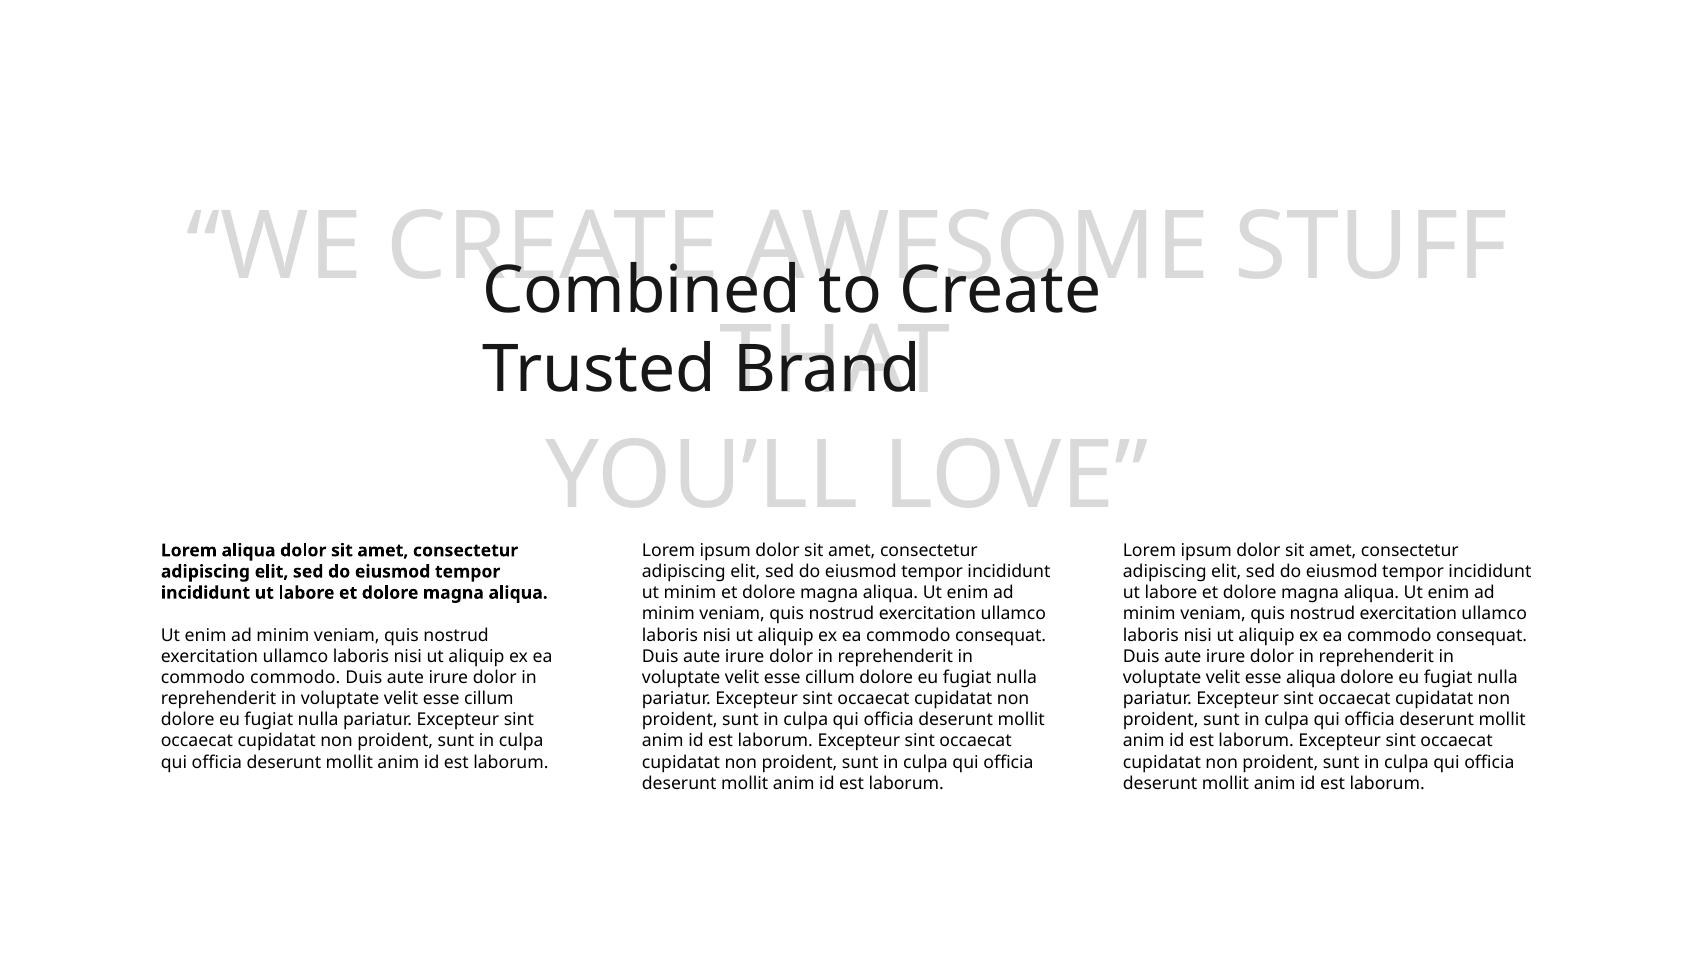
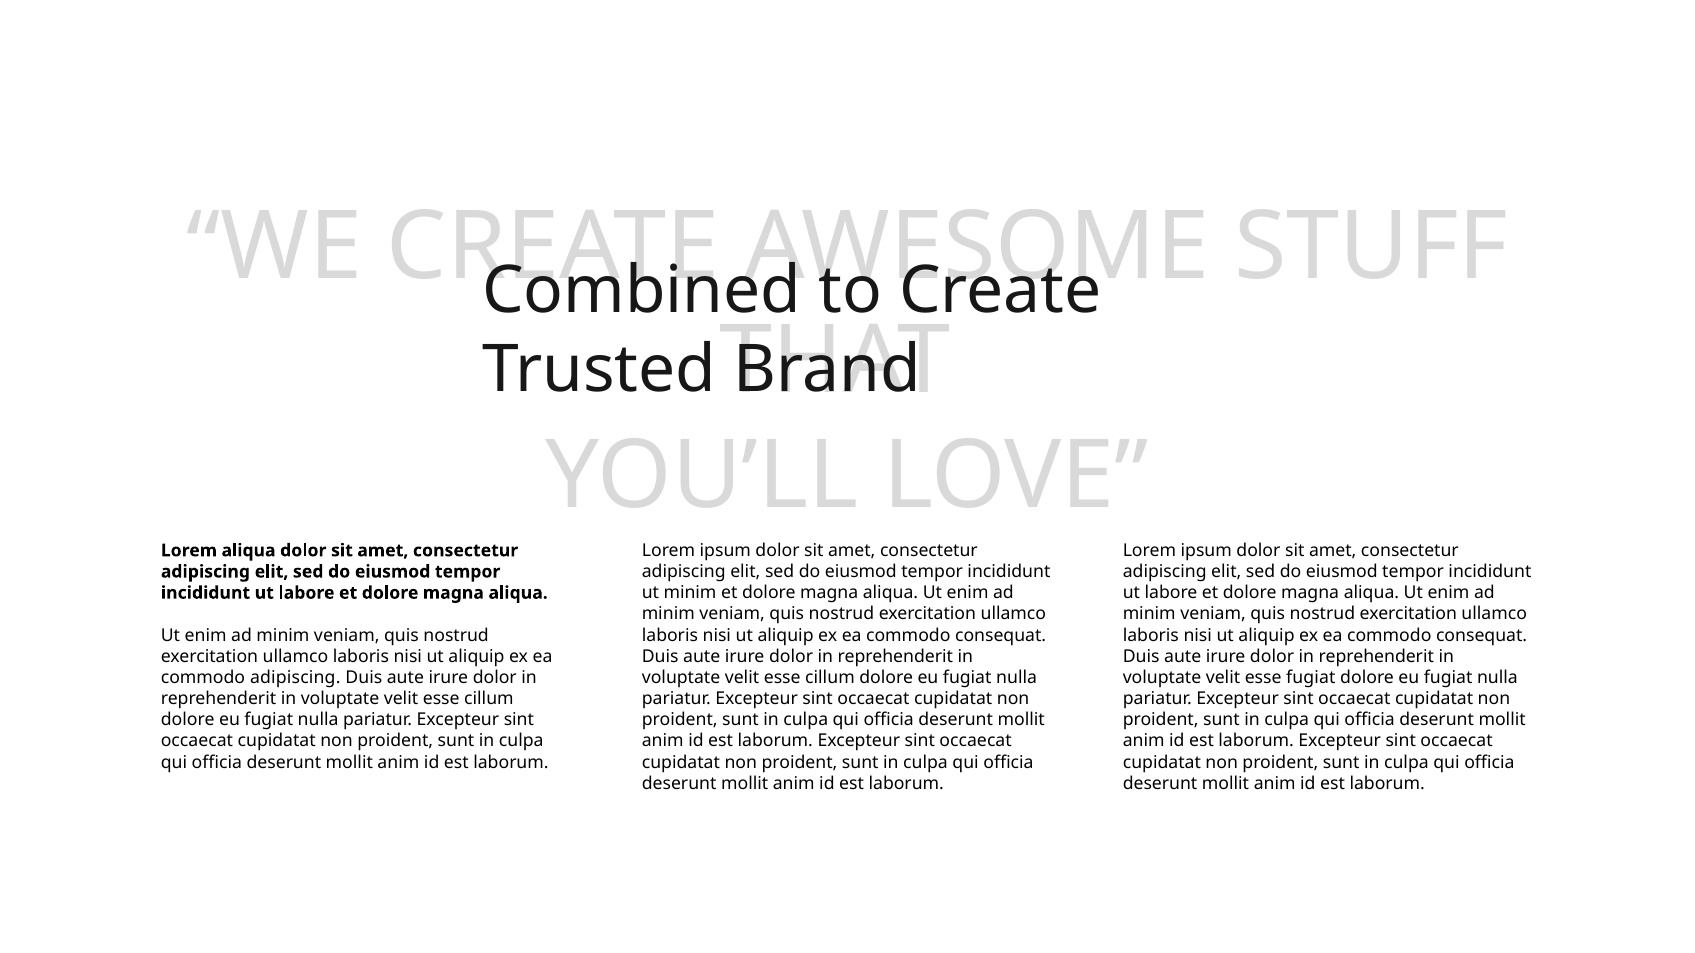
esse aliqua: aliqua -> fugiat (1311, 678)
commodo commodo: commodo -> adipiscing (295, 678)
